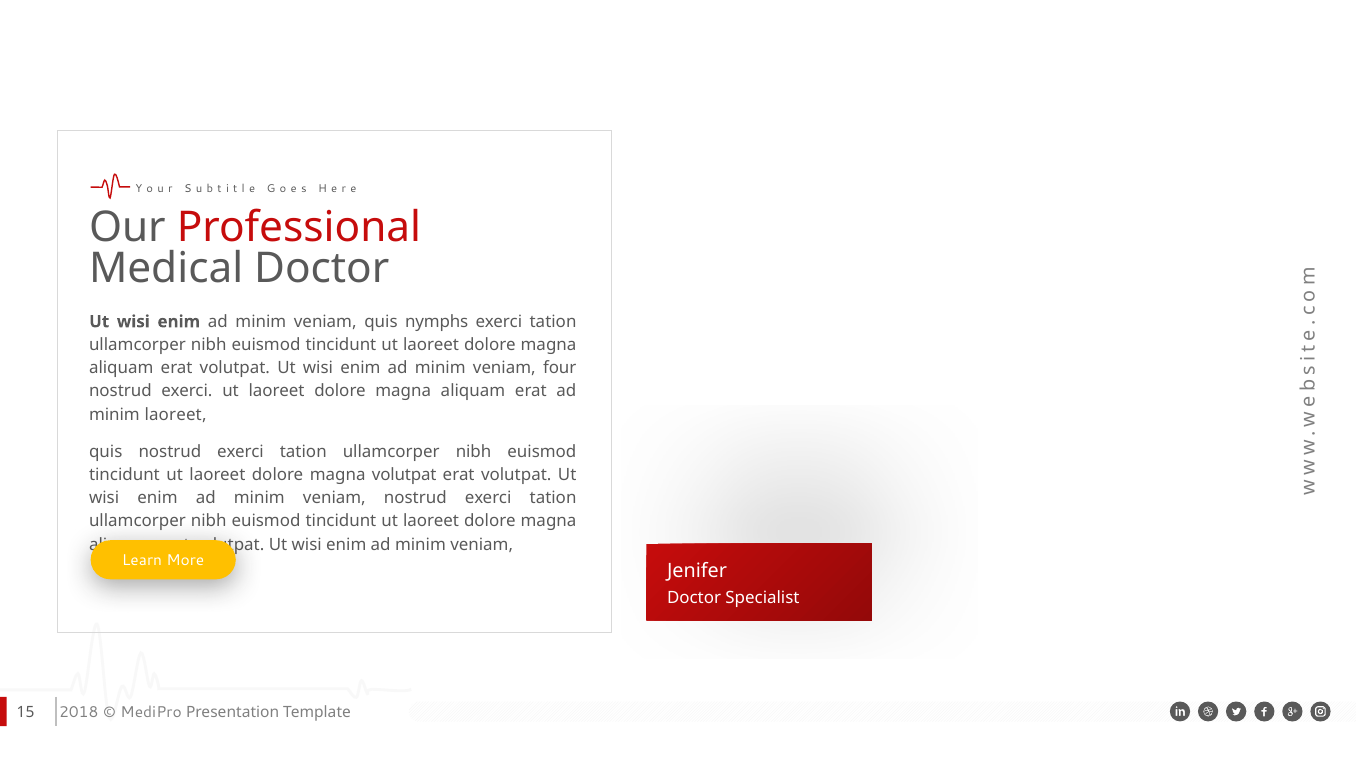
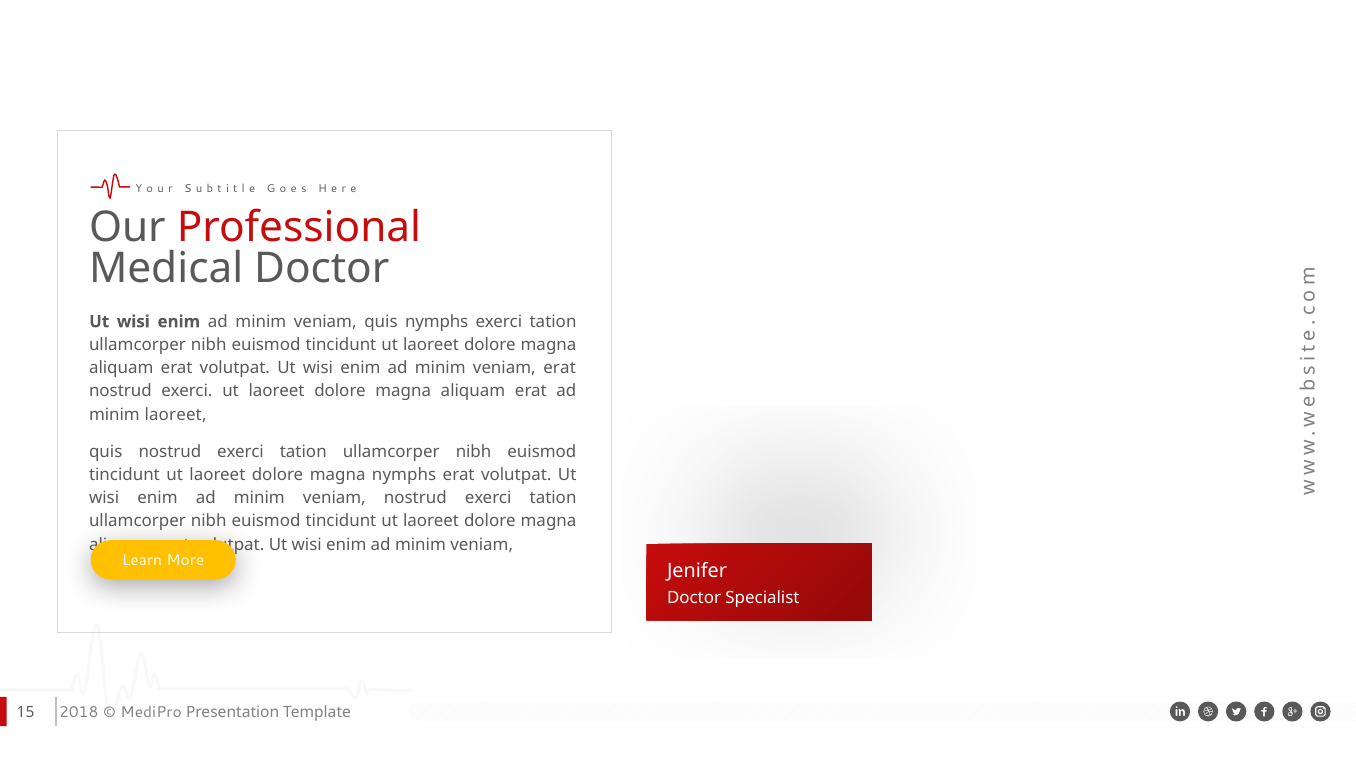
veniam four: four -> erat (560, 368)
magna volutpat: volutpat -> nymphs (404, 475)
